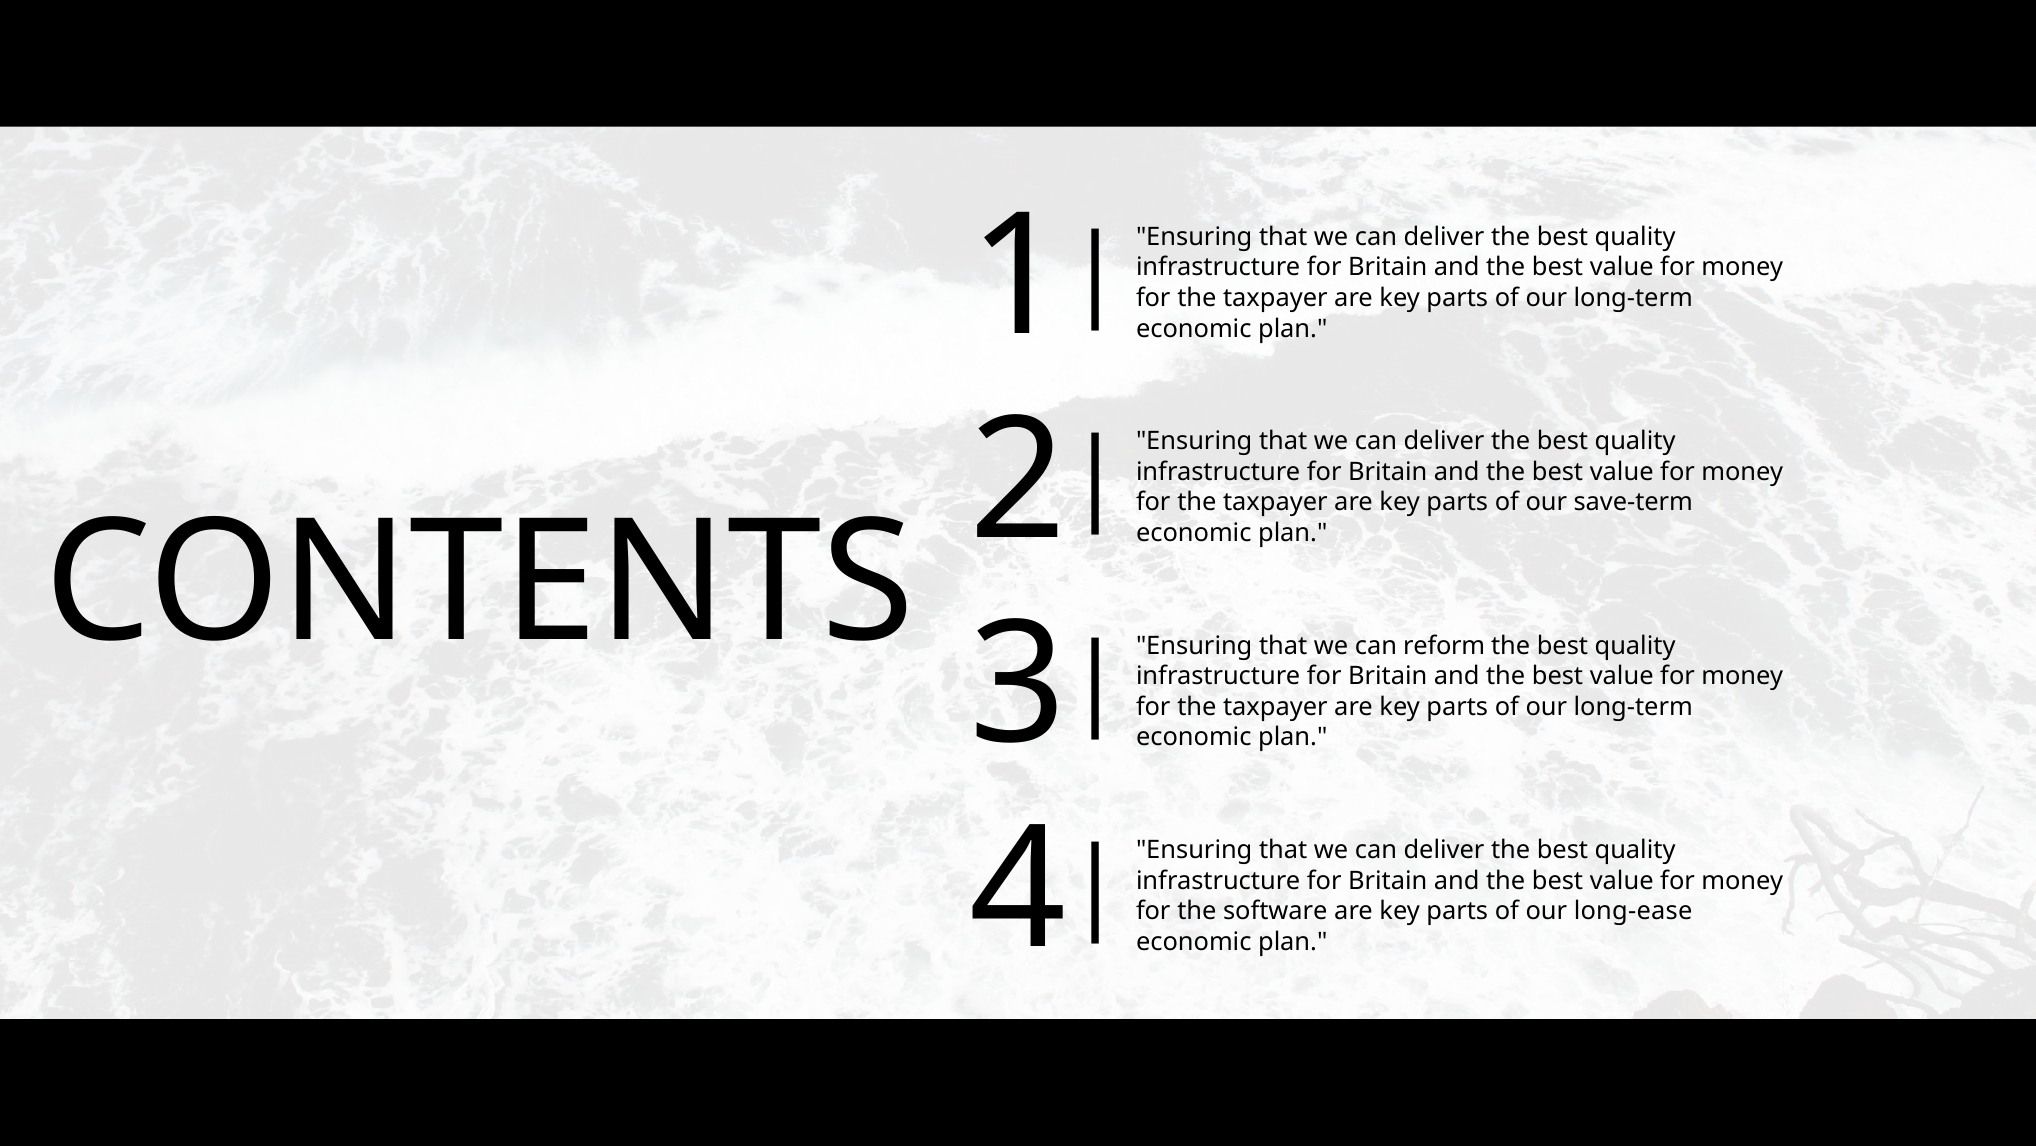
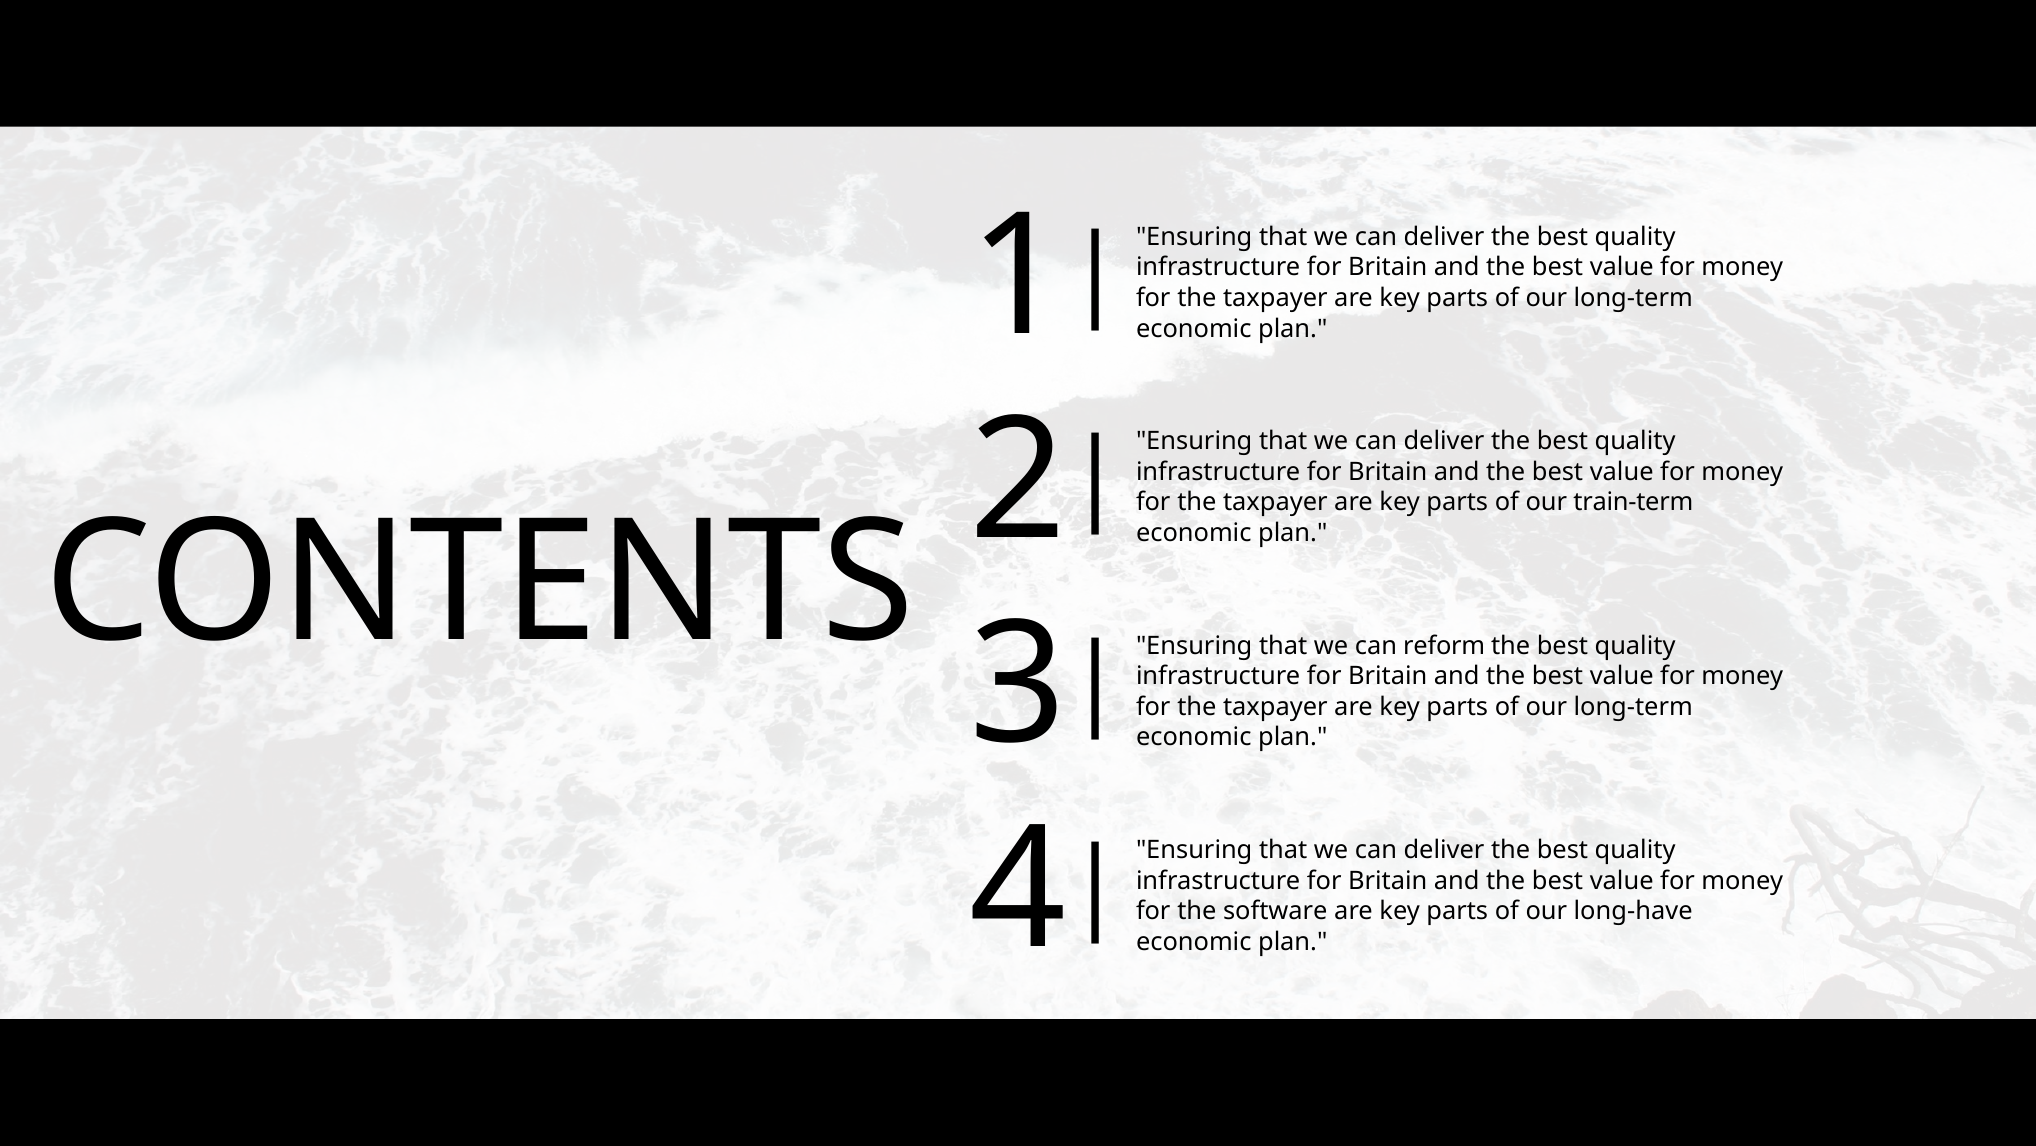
save-term: save-term -> train-term (1633, 502)
long-ease: long-ease -> long-have (1633, 911)
